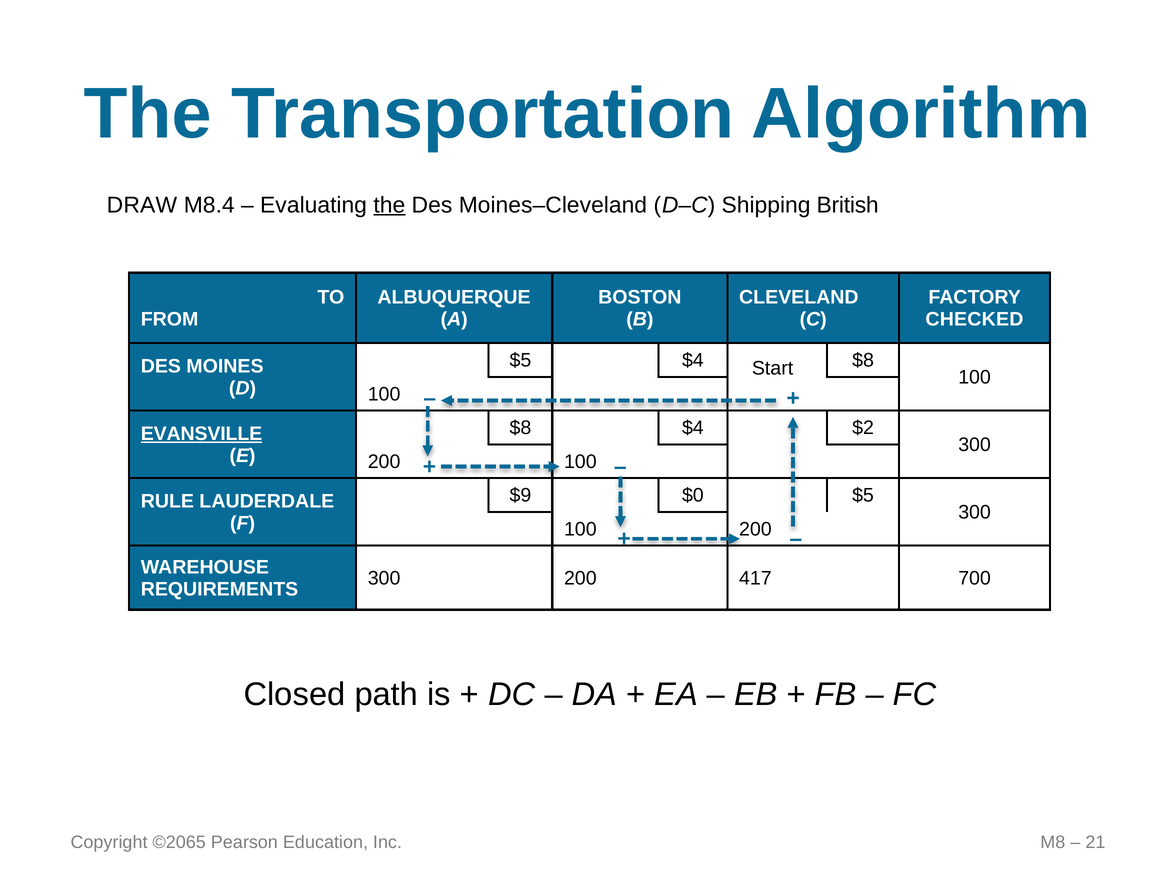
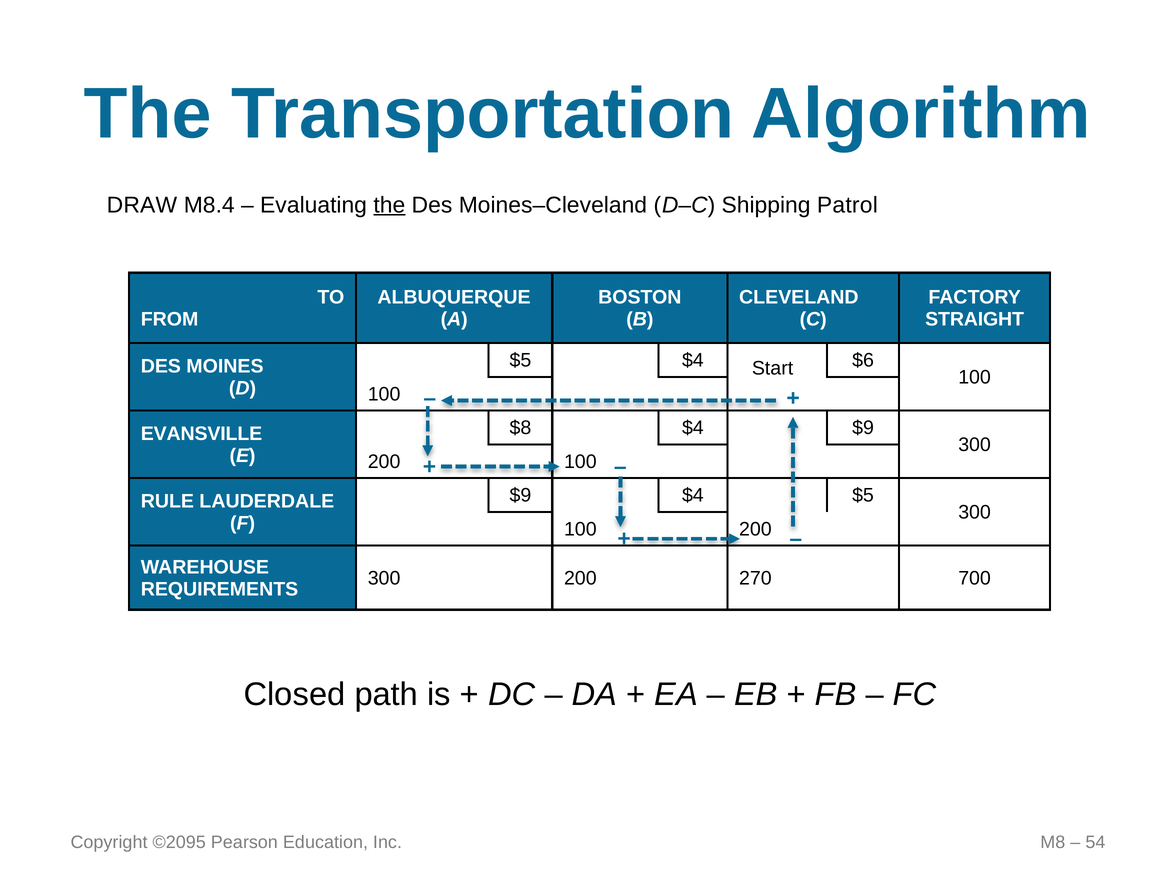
British: British -> Patrol (847, 205)
CHECKED: CHECKED -> STRAIGHT (975, 319)
$4 $8: $8 -> $6 (863, 360)
$4 $2: $2 -> $9 (863, 428)
EVANSVILLE underline: present -> none (202, 434)
$9 $0: $0 -> $4 (693, 495)
417: 417 -> 270 (755, 578)
©2065: ©2065 -> ©2095 (179, 842)
21: 21 -> 54 (1095, 842)
